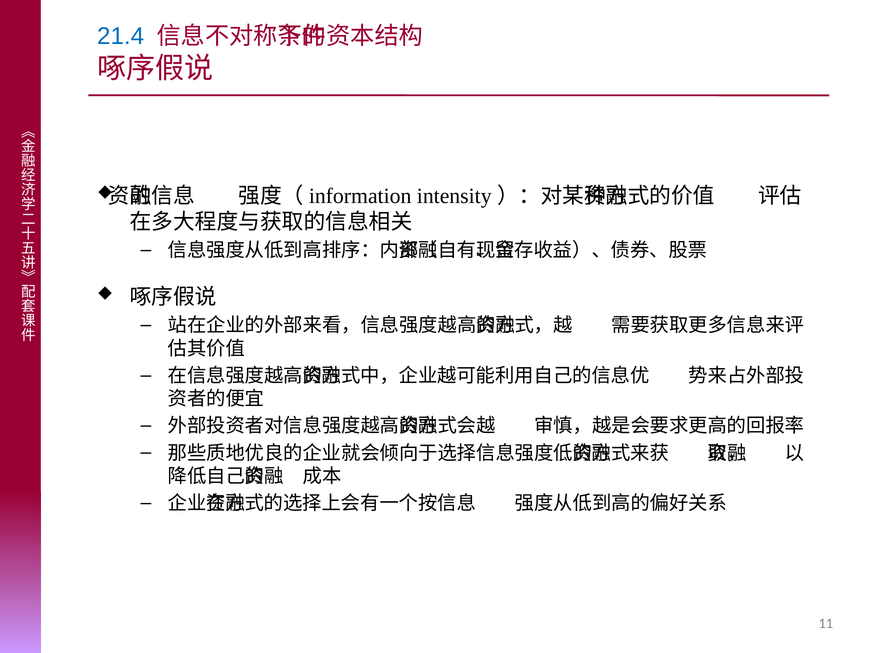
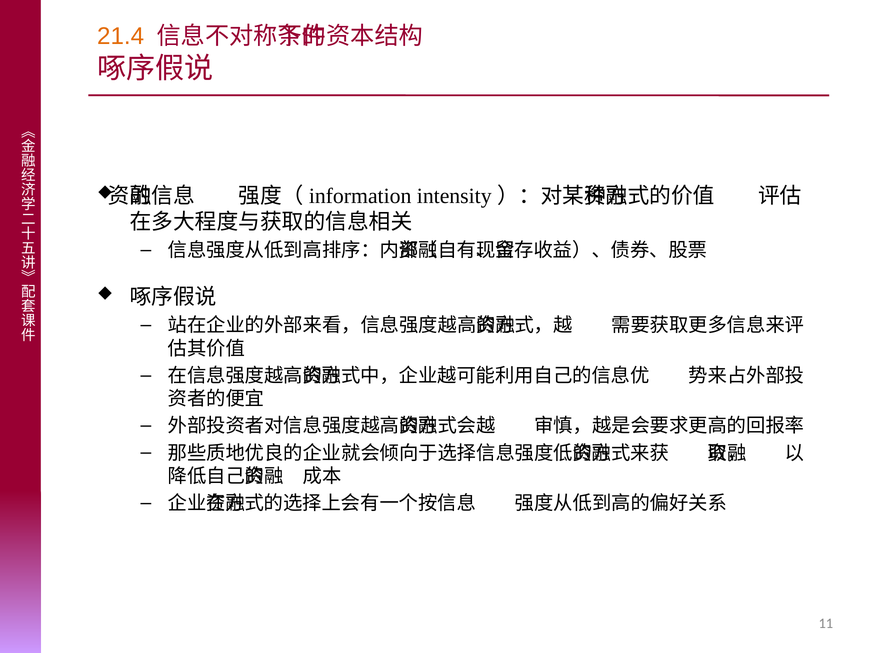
21.4 colour: blue -> orange (121, 36)
